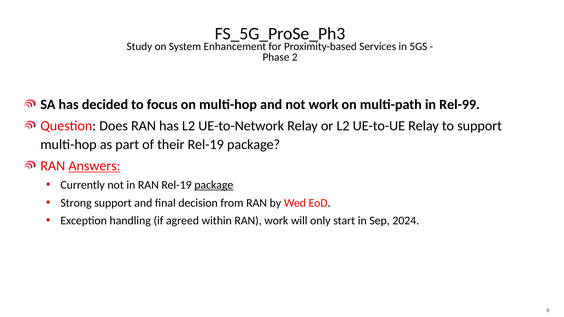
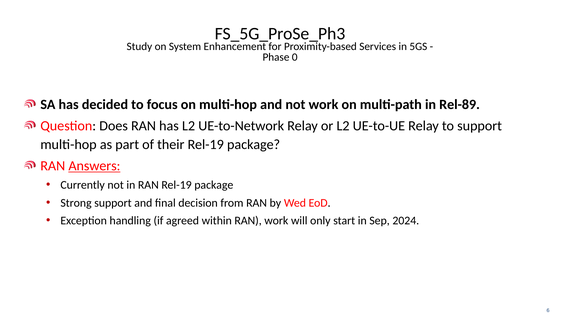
2: 2 -> 0 (295, 57)
Rel-99: Rel-99 -> Rel-89 (460, 105)
package underline: present -> none (214, 185)
